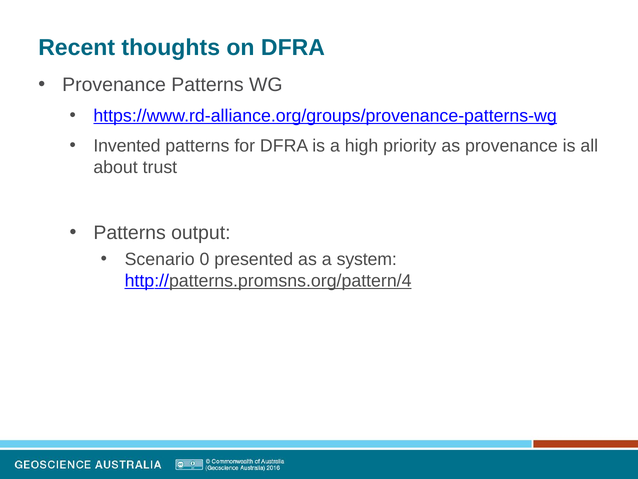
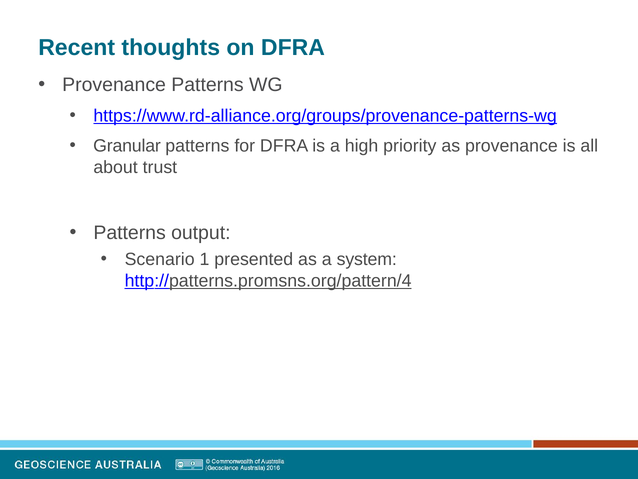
Invented: Invented -> Granular (127, 146)
0: 0 -> 1 (205, 259)
